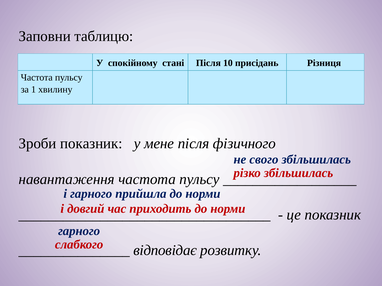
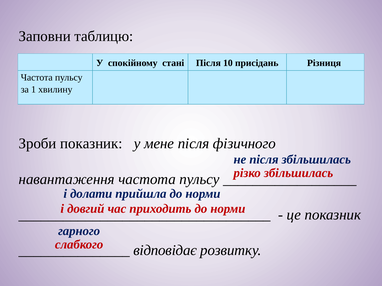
не свого: свого -> після (264, 160)
і гарного: гарного -> долати (91, 194)
